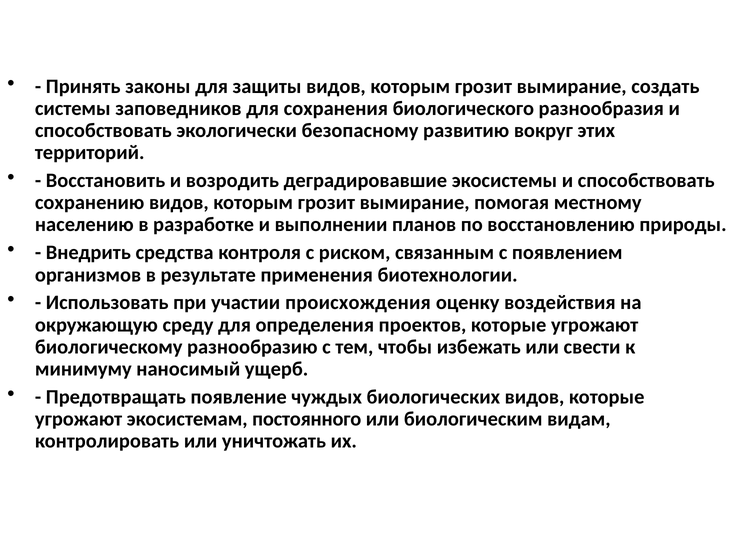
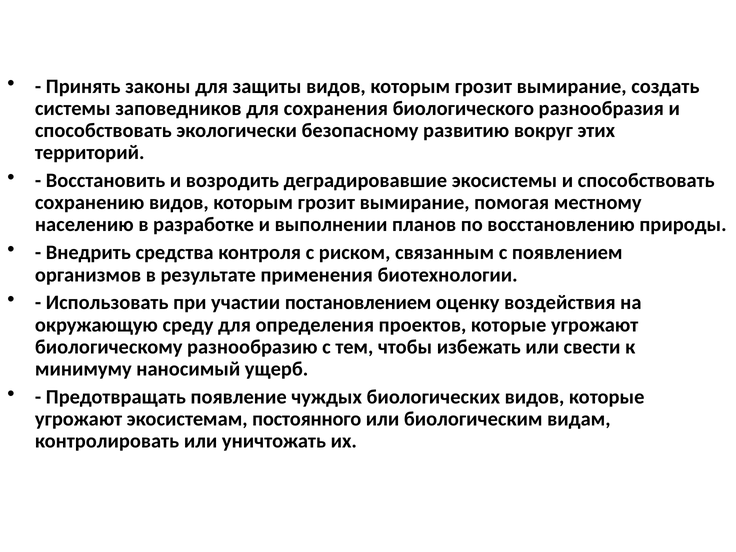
происхождения: происхождения -> постановлением (358, 303)
